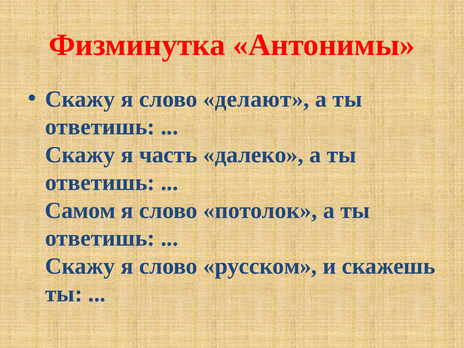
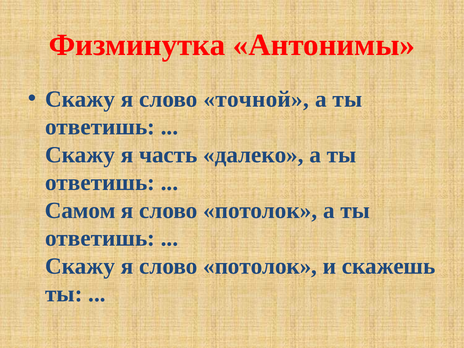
делают: делают -> точной (256, 99)
Скажу я слово русском: русском -> потолок (260, 266)
